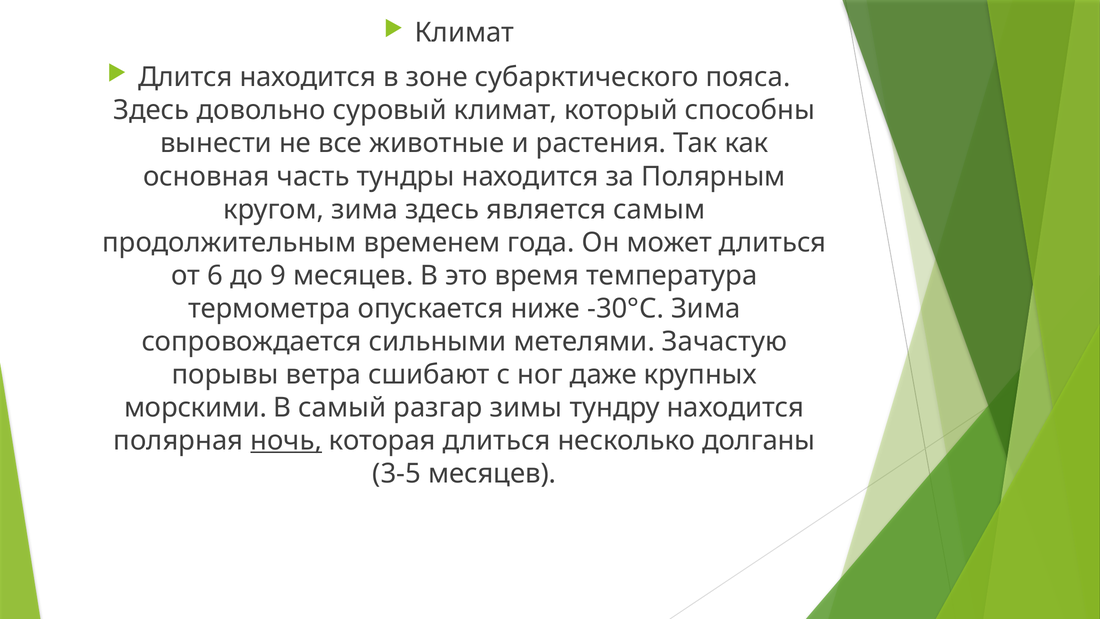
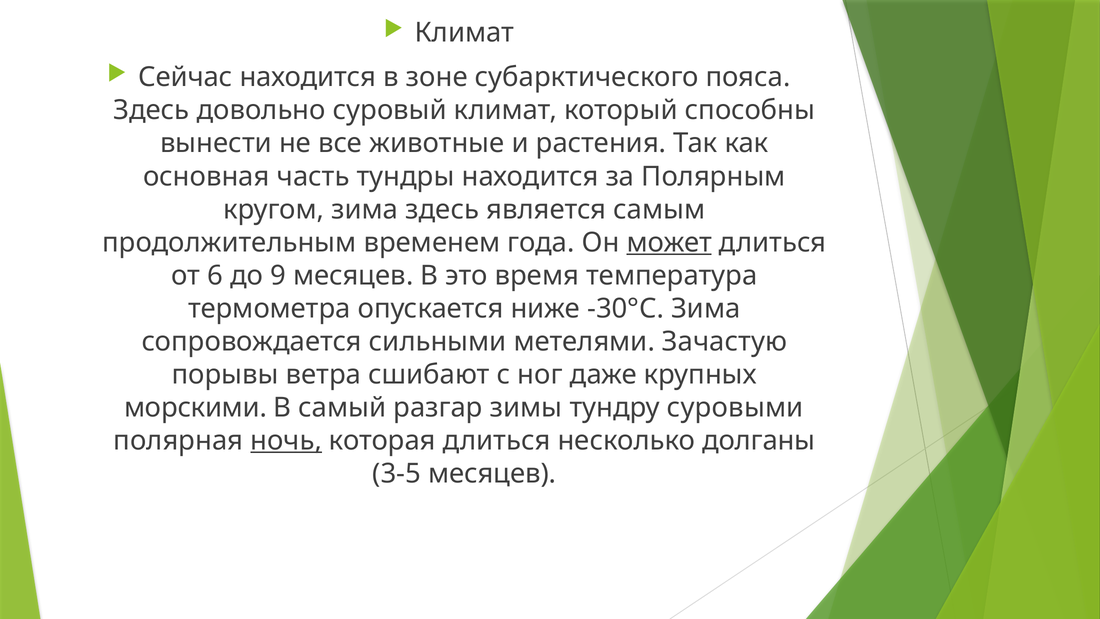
Длится: Длится -> Сейчас (185, 77)
может underline: none -> present (669, 242)
тундру находится: находится -> суровыми (735, 407)
